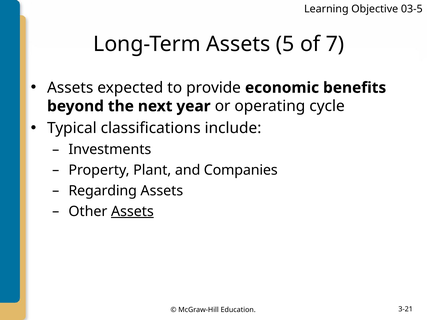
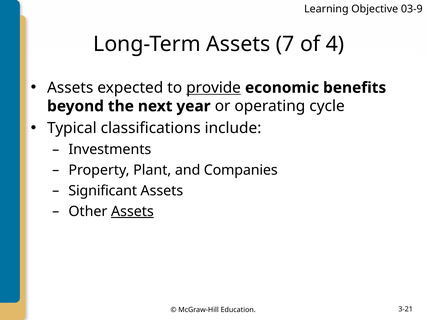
03-5: 03-5 -> 03-9 (412, 9)
5: 5 -> 7 (285, 44)
7: 7 -> 4 (335, 44)
provide underline: none -> present (214, 88)
Regarding: Regarding -> Significant (103, 191)
